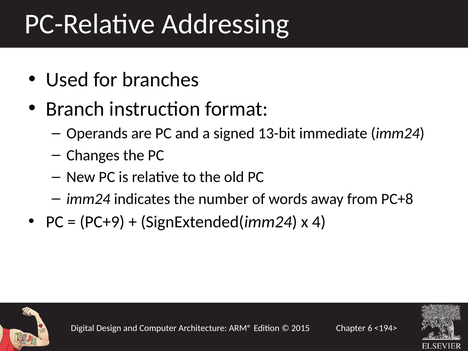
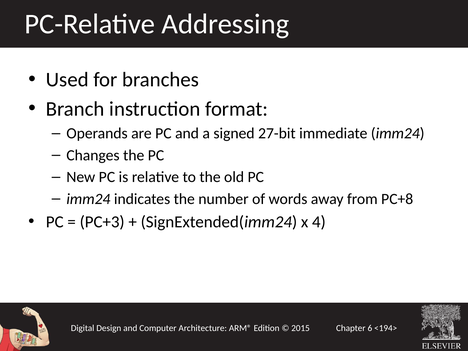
13-bit: 13-bit -> 27-bit (277, 133)
PC+9: PC+9 -> PC+3 (102, 222)
